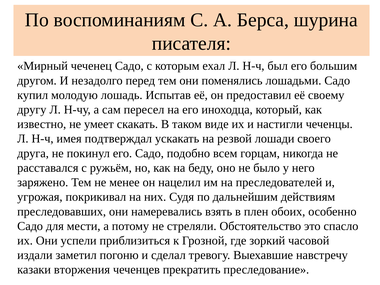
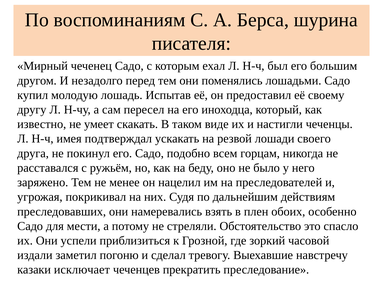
вторжения: вторжения -> исключает (82, 270)
